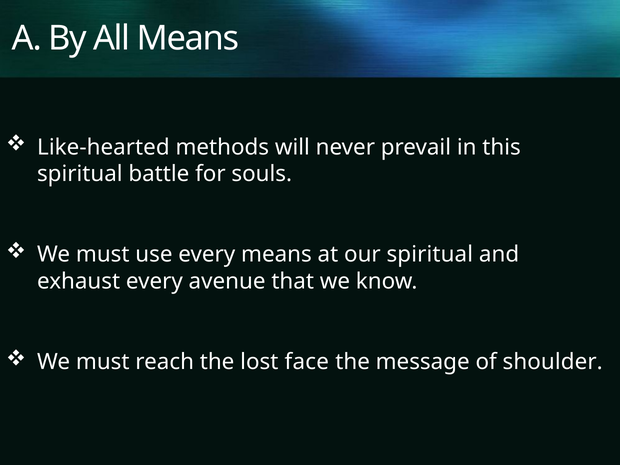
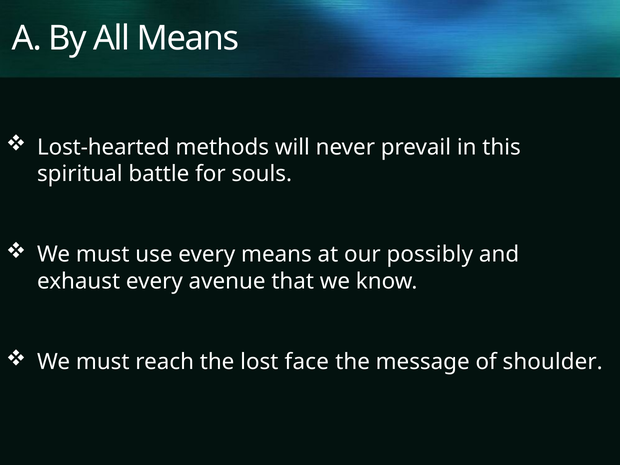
Like-hearted: Like-hearted -> Lost-hearted (103, 147)
our spiritual: spiritual -> possibly (430, 255)
